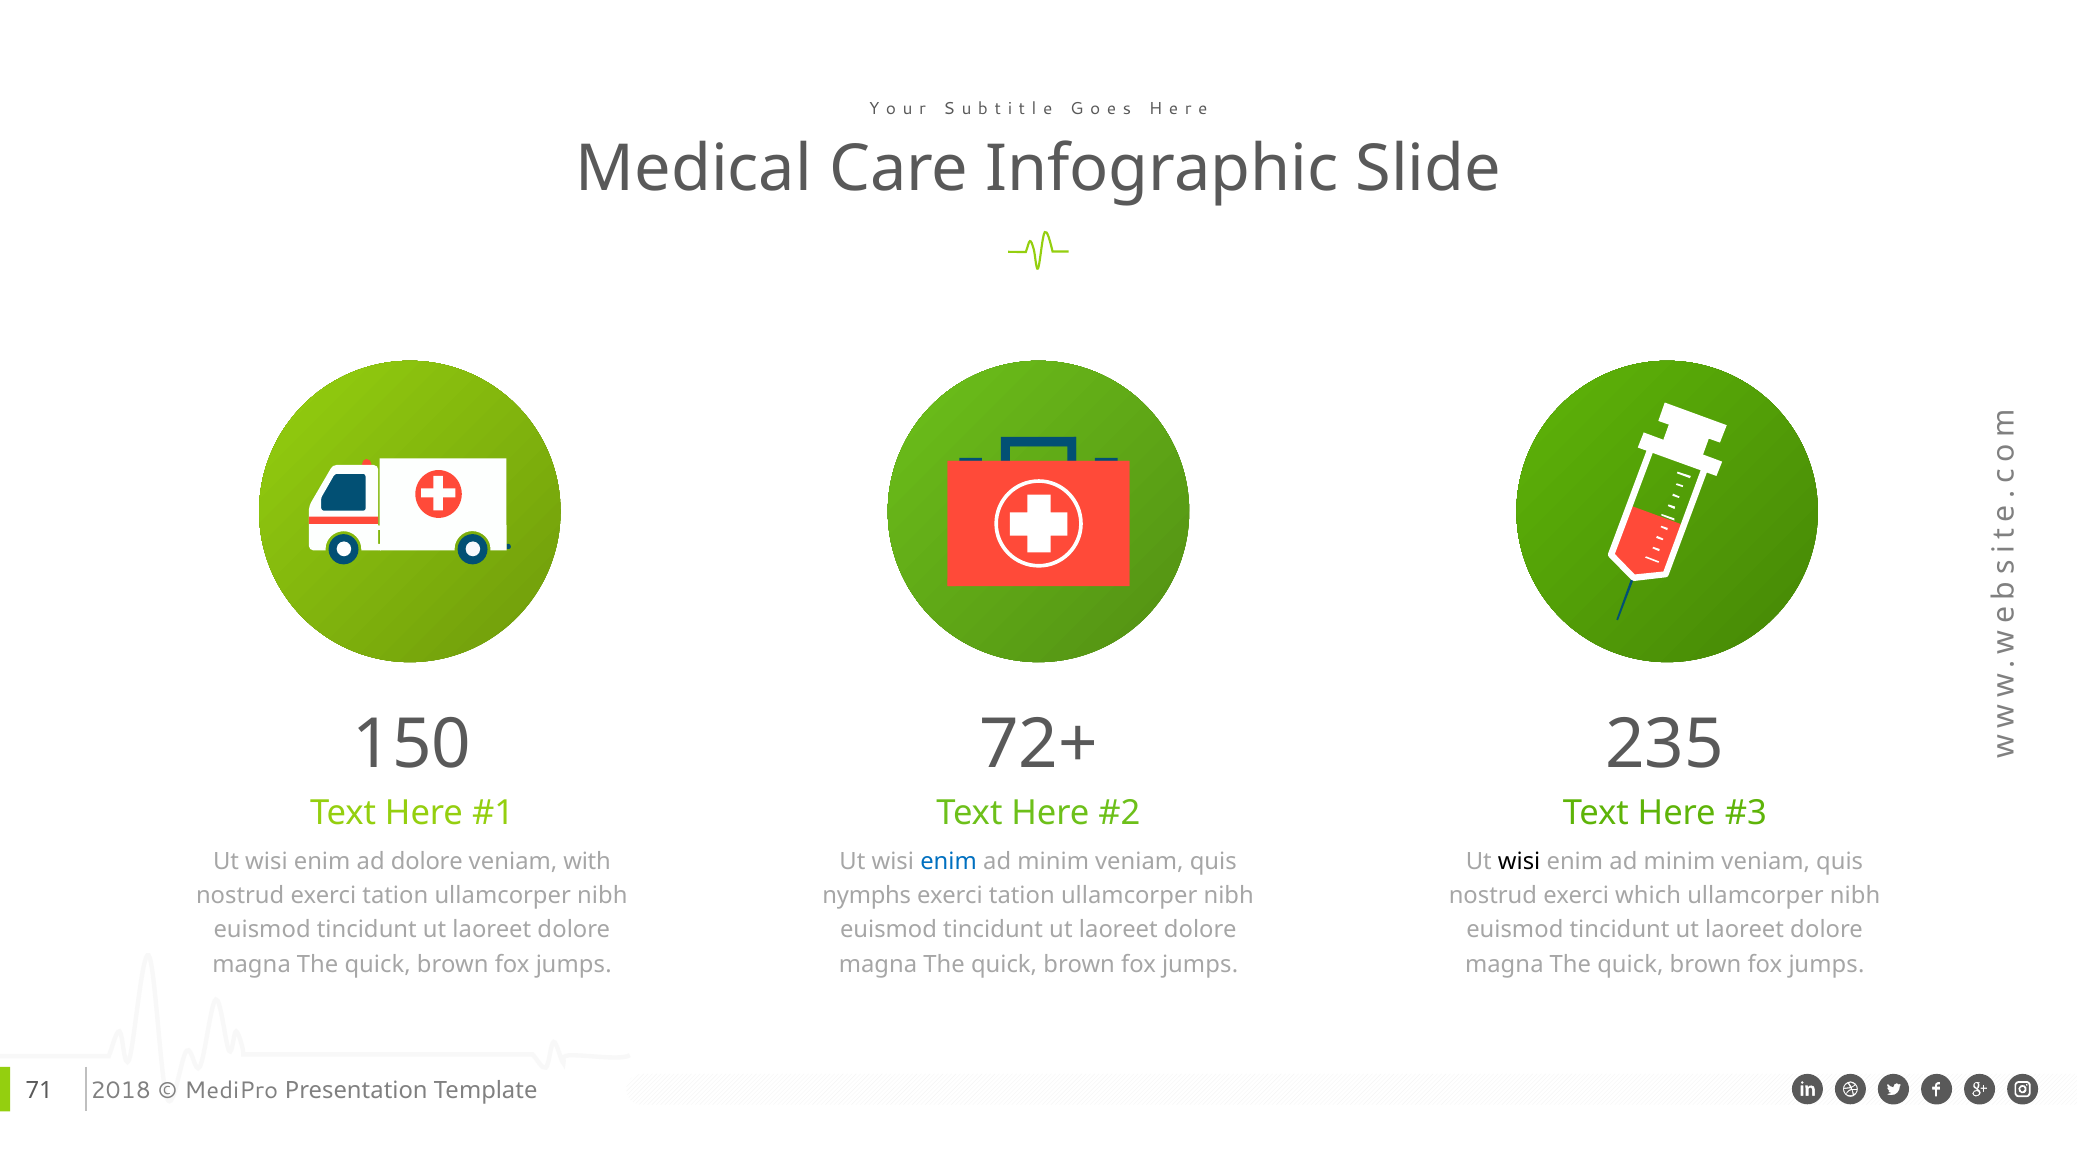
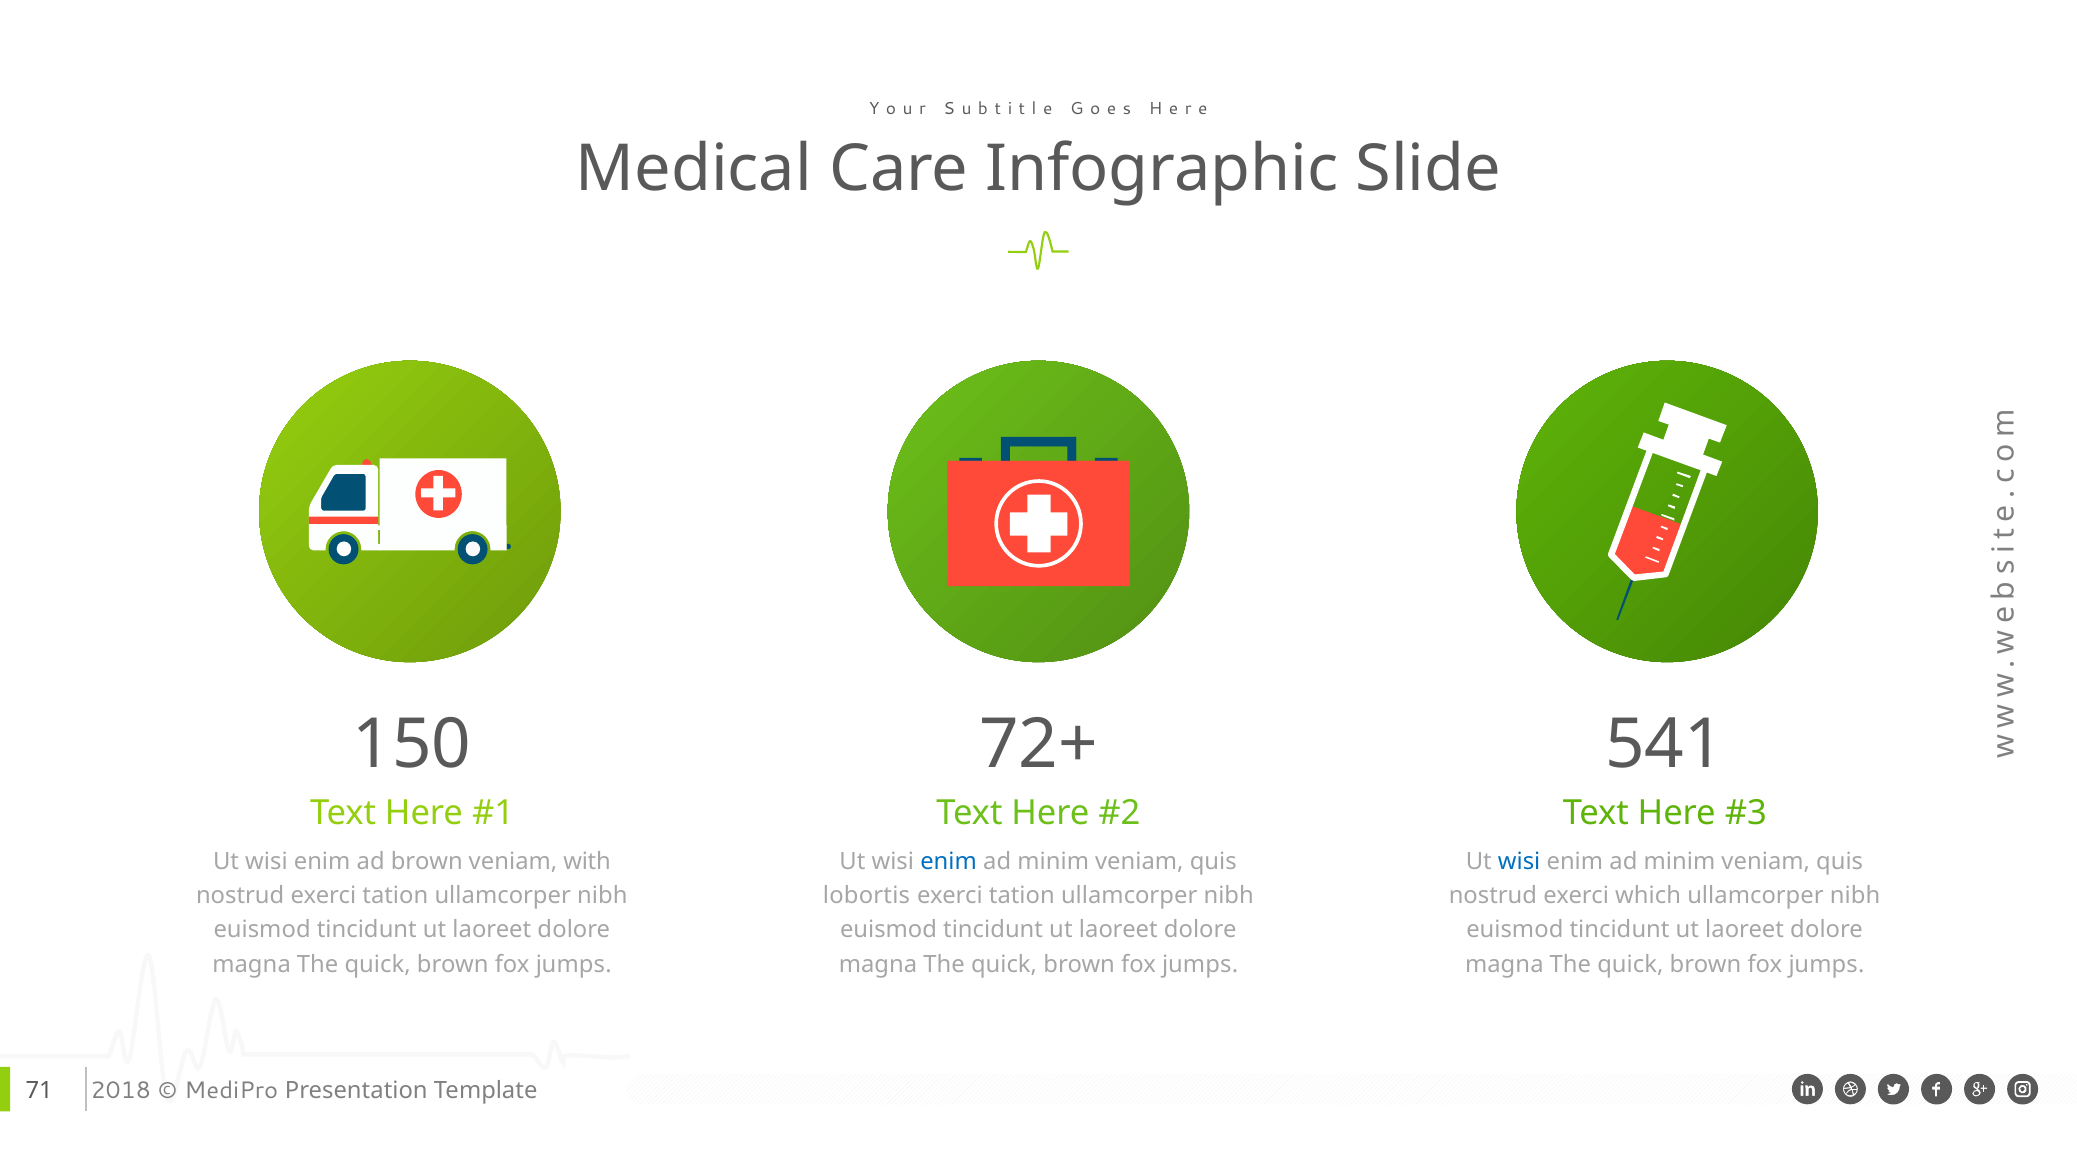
235: 235 -> 541 (1665, 745)
ad dolore: dolore -> brown (427, 862)
wisi colour: black -> blue (1519, 862)
nymphs: nymphs -> lobortis (866, 896)
